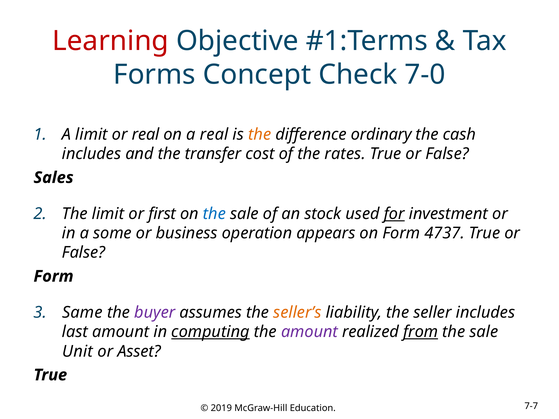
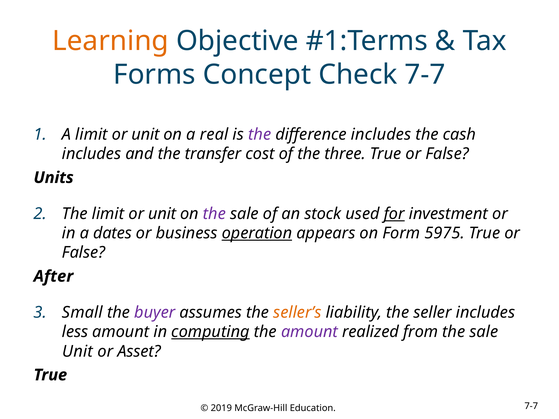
Learning colour: red -> orange (111, 41)
Check 7-0: 7-0 -> 7-7 (425, 75)
real: real -> unit (146, 135)
the colour: orange -> purple (260, 135)
difference ordinary: ordinary -> includes (381, 135)
rates: rates -> three (345, 154)
Sales: Sales -> Units (54, 178)
first: first -> unit (162, 214)
the colour: blue -> purple (214, 214)
some: some -> dates (113, 233)
operation underline: none -> present (257, 233)
4737: 4737 -> 5975 (444, 233)
Form: Form -> After (53, 276)
Same: Same -> Small (82, 313)
last: last -> less (75, 332)
from underline: present -> none (421, 332)
